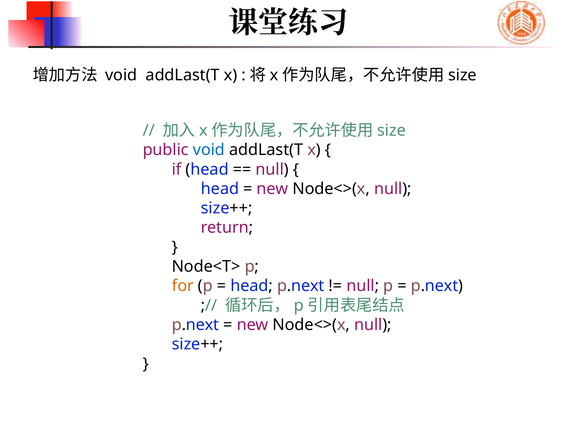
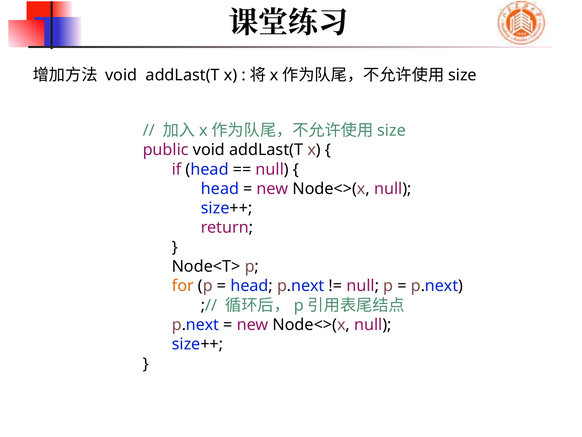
void colour: blue -> black (209, 150)
